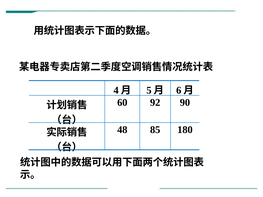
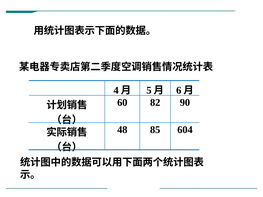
92: 92 -> 82 (155, 103)
180: 180 -> 604 (185, 130)
